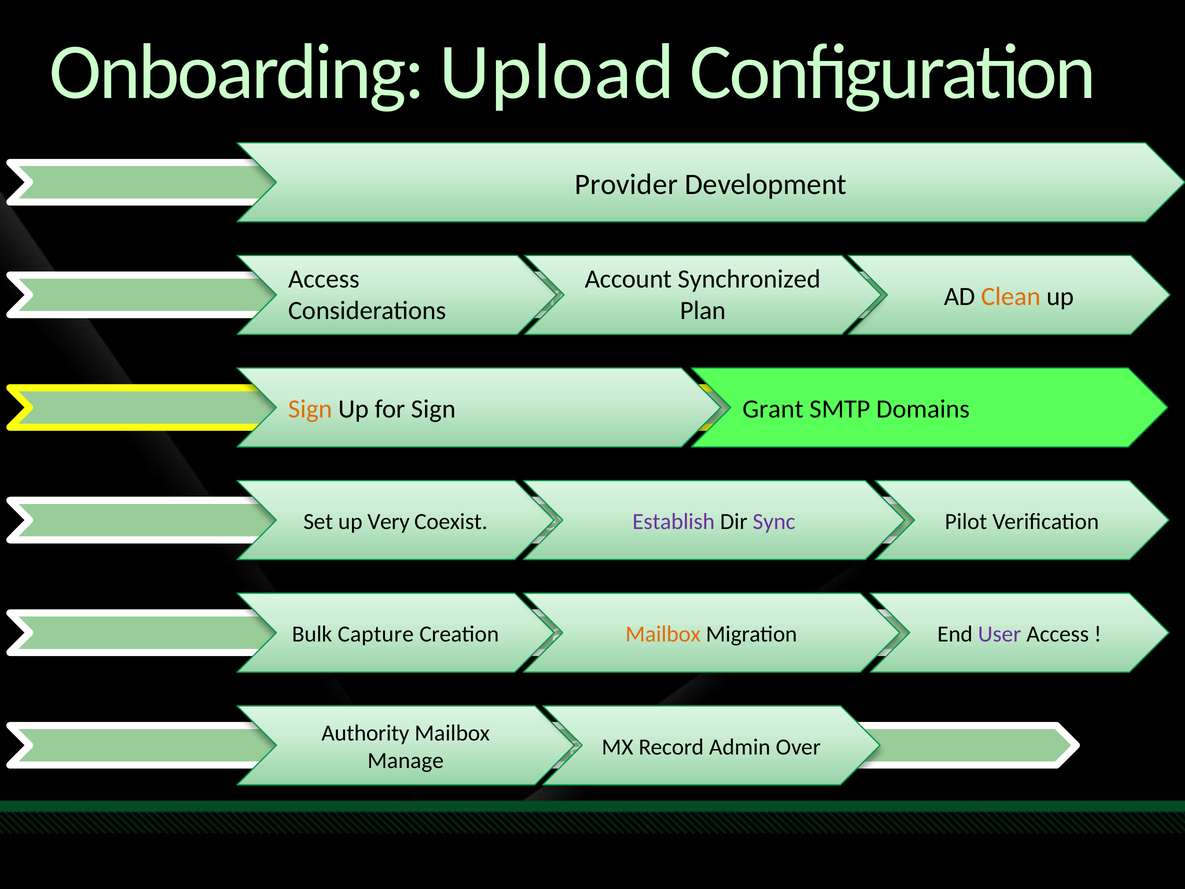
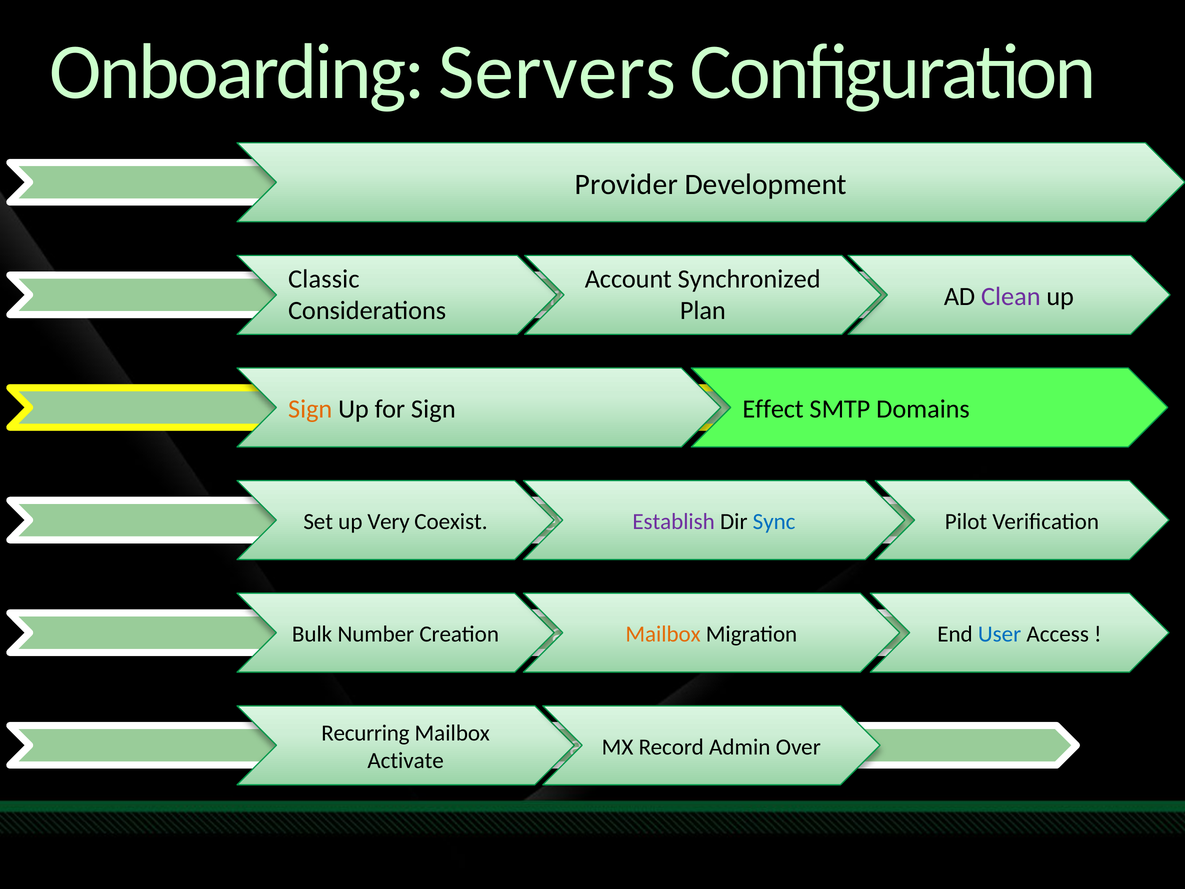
Upload: Upload -> Servers (557, 72)
Access: Access -> Classic (324, 279)
Clean colour: orange -> purple (1011, 297)
Grant: Grant -> Effect (773, 409)
Sync colour: purple -> blue (774, 522)
Capture: Capture -> Number (376, 634)
User colour: purple -> blue (1000, 634)
Authority: Authority -> Recurring (365, 733)
Manage: Manage -> Activate (406, 760)
